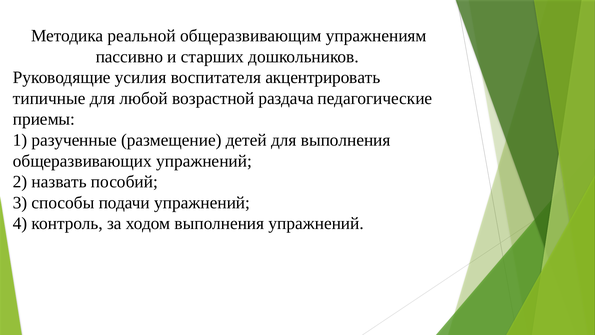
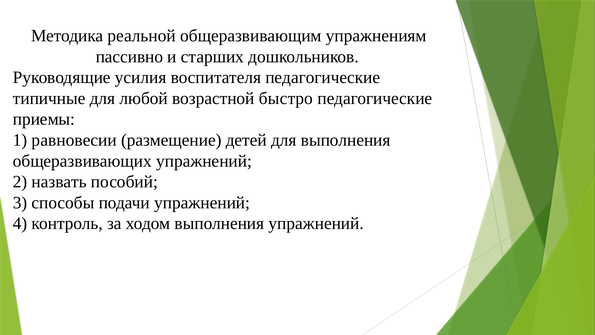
воспитателя акцентрировать: акцентрировать -> педагогические (323, 77)
раздача: раздача -> быстро (286, 98)
разученные: разученные -> равновесии (74, 140)
